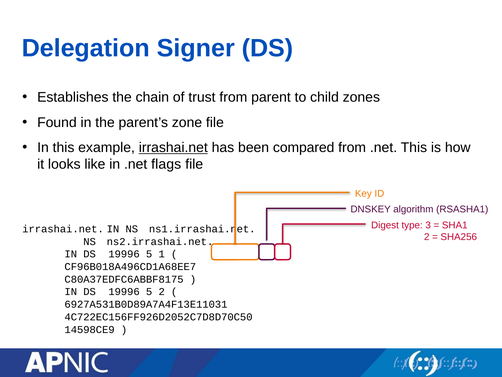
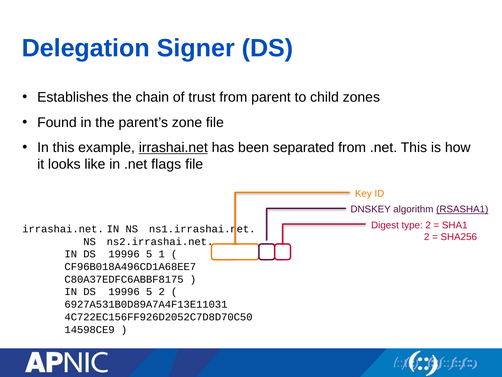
compared: compared -> separated (304, 147)
RSASHA1 underline: none -> present (462, 209)
type 3: 3 -> 2 (428, 225)
